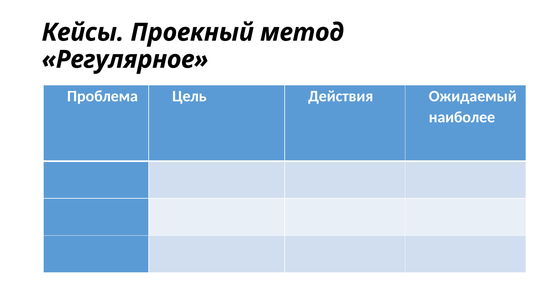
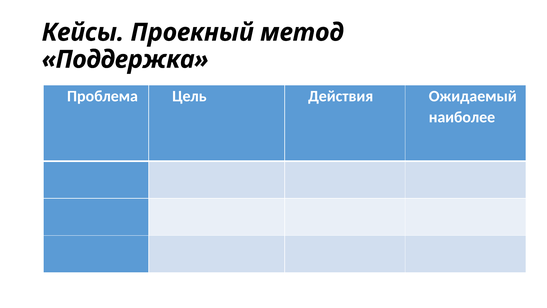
Регулярное: Регулярное -> Поддержка (125, 59)
